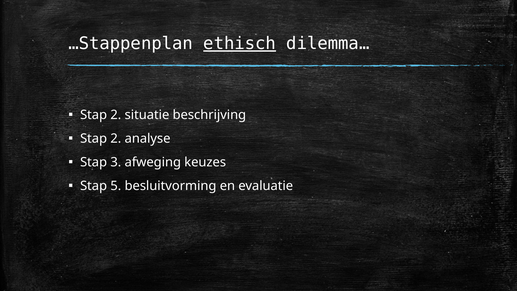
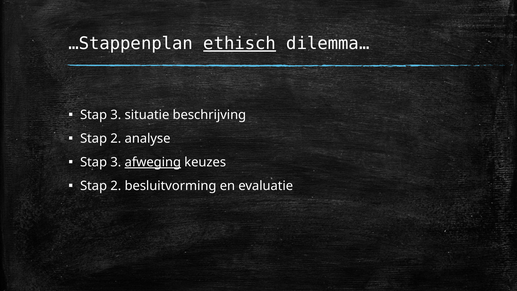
2: 2 -> 3 (116, 115)
afweging underline: none -> present (153, 162)
5: 5 -> 2 (116, 186)
